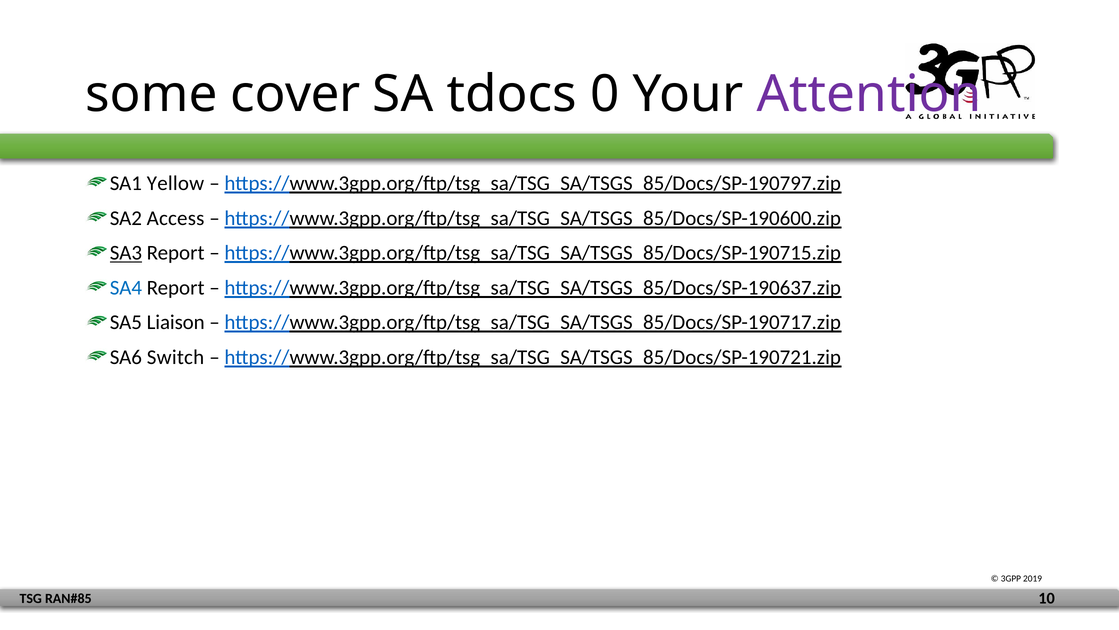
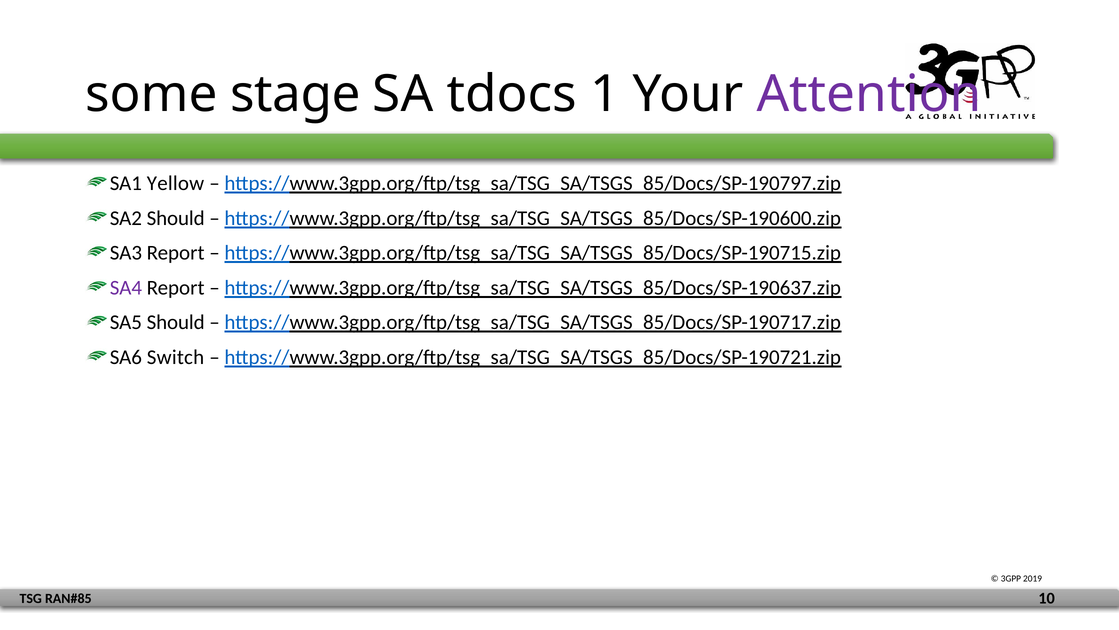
cover: cover -> stage (295, 94)
0: 0 -> 1 (605, 94)
SA2 Access: Access -> Should (176, 218)
SA3 underline: present -> none (126, 253)
SA4 colour: blue -> purple (126, 287)
SA5 Liaison: Liaison -> Should (176, 322)
